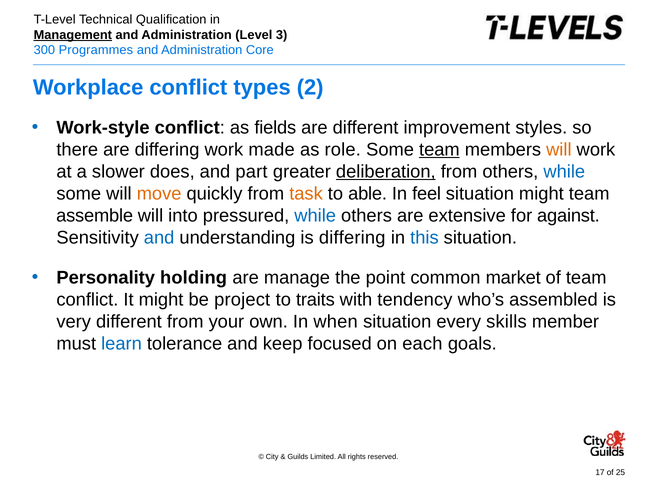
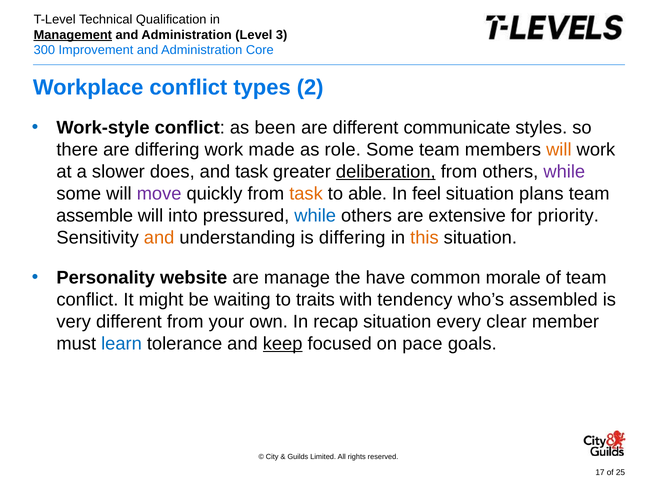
Programmes: Programmes -> Improvement (96, 50)
fields: fields -> been (275, 128)
improvement: improvement -> communicate (457, 128)
team underline: present -> none (439, 149)
and part: part -> task (252, 171)
while colour: blue -> purple (564, 171)
move colour: orange -> purple (159, 193)
situation might: might -> plans (541, 193)
against: against -> priority (568, 215)
and colour: blue -> orange (159, 237)
this colour: blue -> orange (424, 237)
holding: holding -> website (194, 277)
point: point -> have (385, 277)
market: market -> morale (513, 277)
project: project -> waiting (242, 299)
when: when -> recap (336, 321)
skills: skills -> clear (506, 321)
keep underline: none -> present (283, 343)
each: each -> pace (422, 343)
